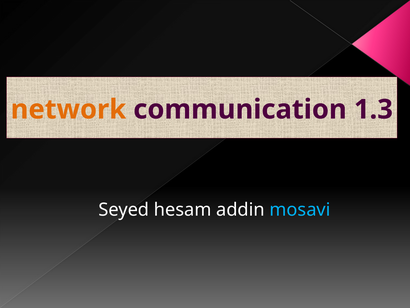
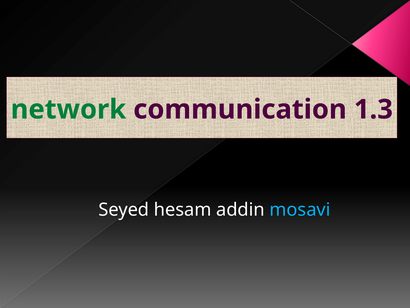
network colour: orange -> green (68, 109)
